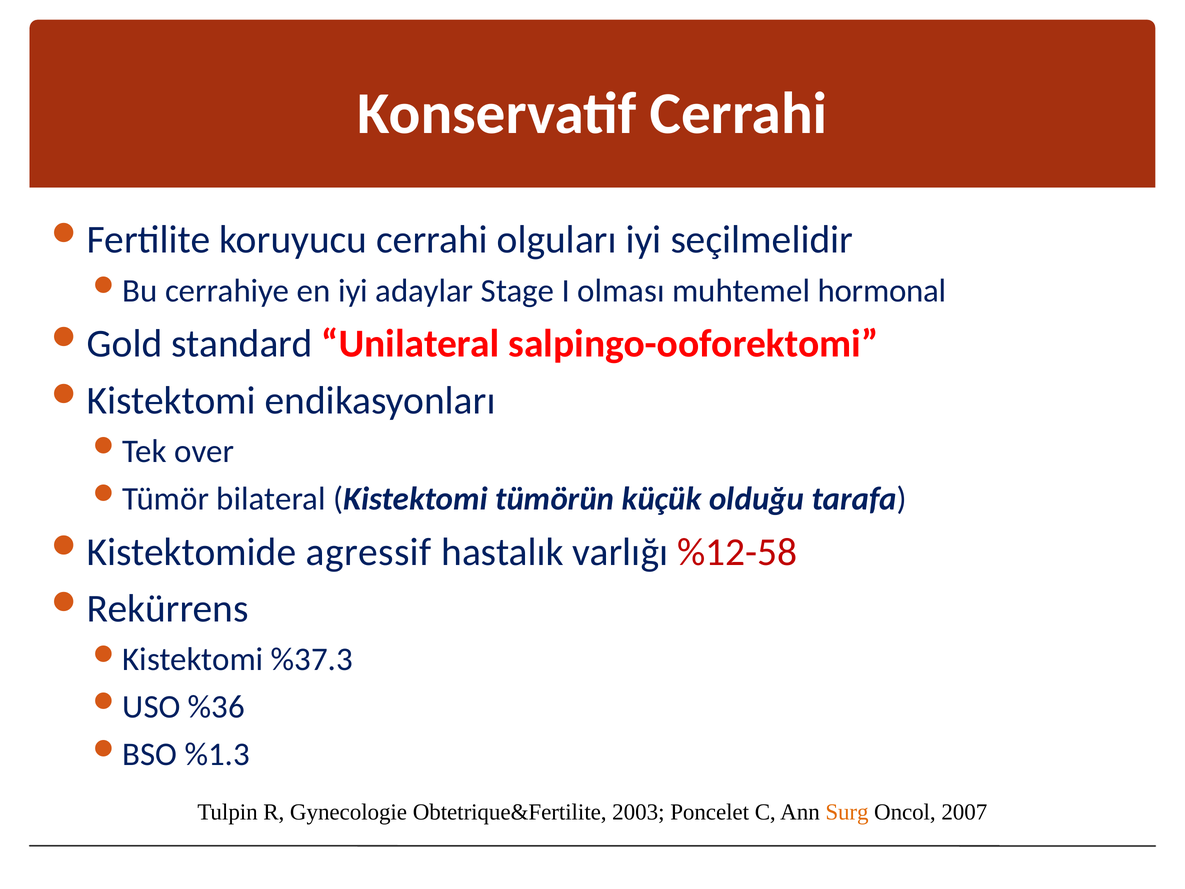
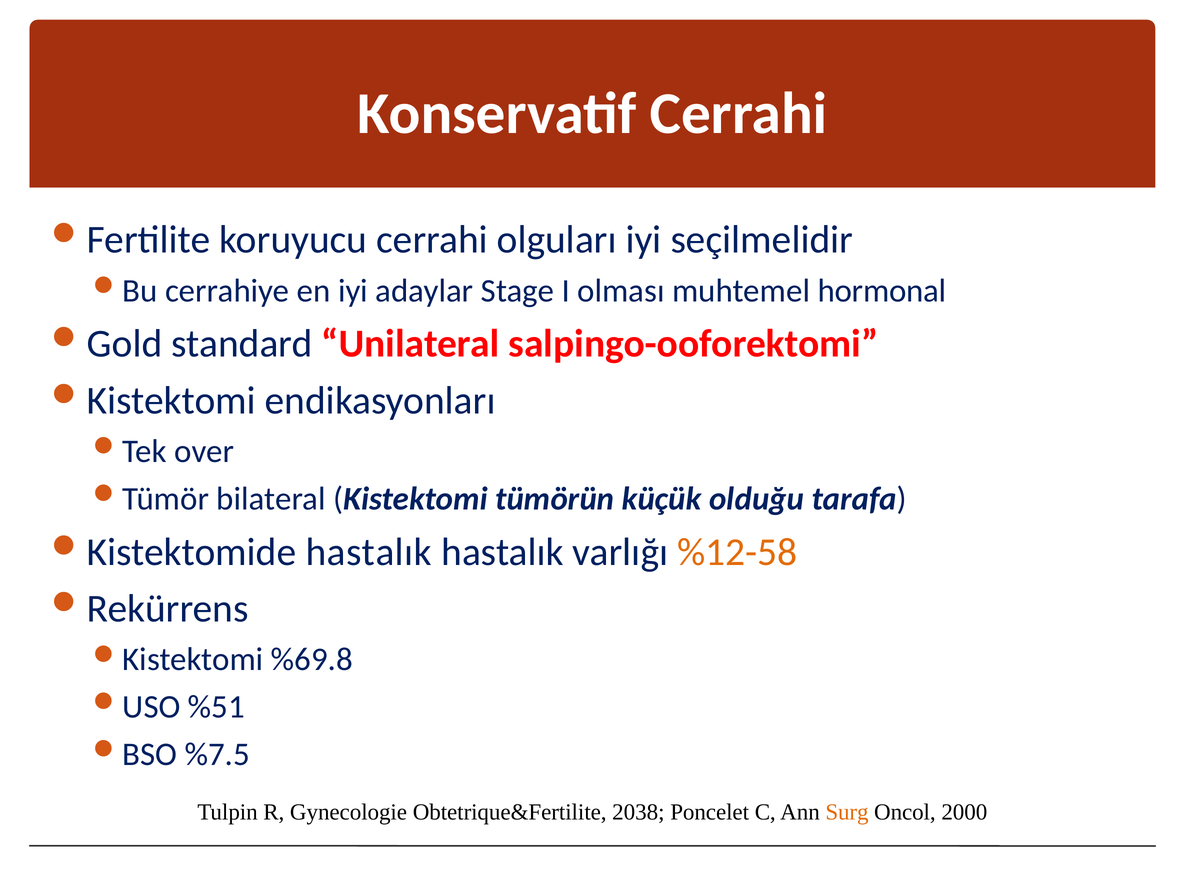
agressif: agressif -> hastalık (369, 552)
%12-58 colour: red -> orange (737, 552)
%37.3: %37.3 -> %69.8 (312, 659)
%36: %36 -> %51 (216, 707)
%1.3: %1.3 -> %7.5 (217, 754)
2003: 2003 -> 2038 (638, 812)
2007: 2007 -> 2000 (964, 812)
